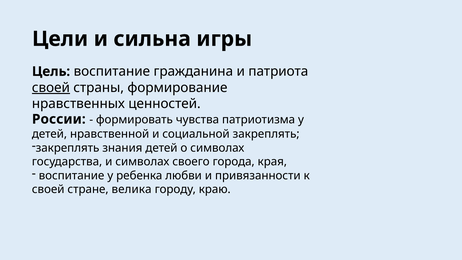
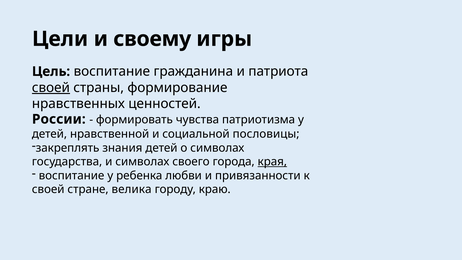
сильна: сильна -> своему (152, 39)
социальной закреплять: закреплять -> пословицы (266, 134)
края underline: none -> present (272, 162)
